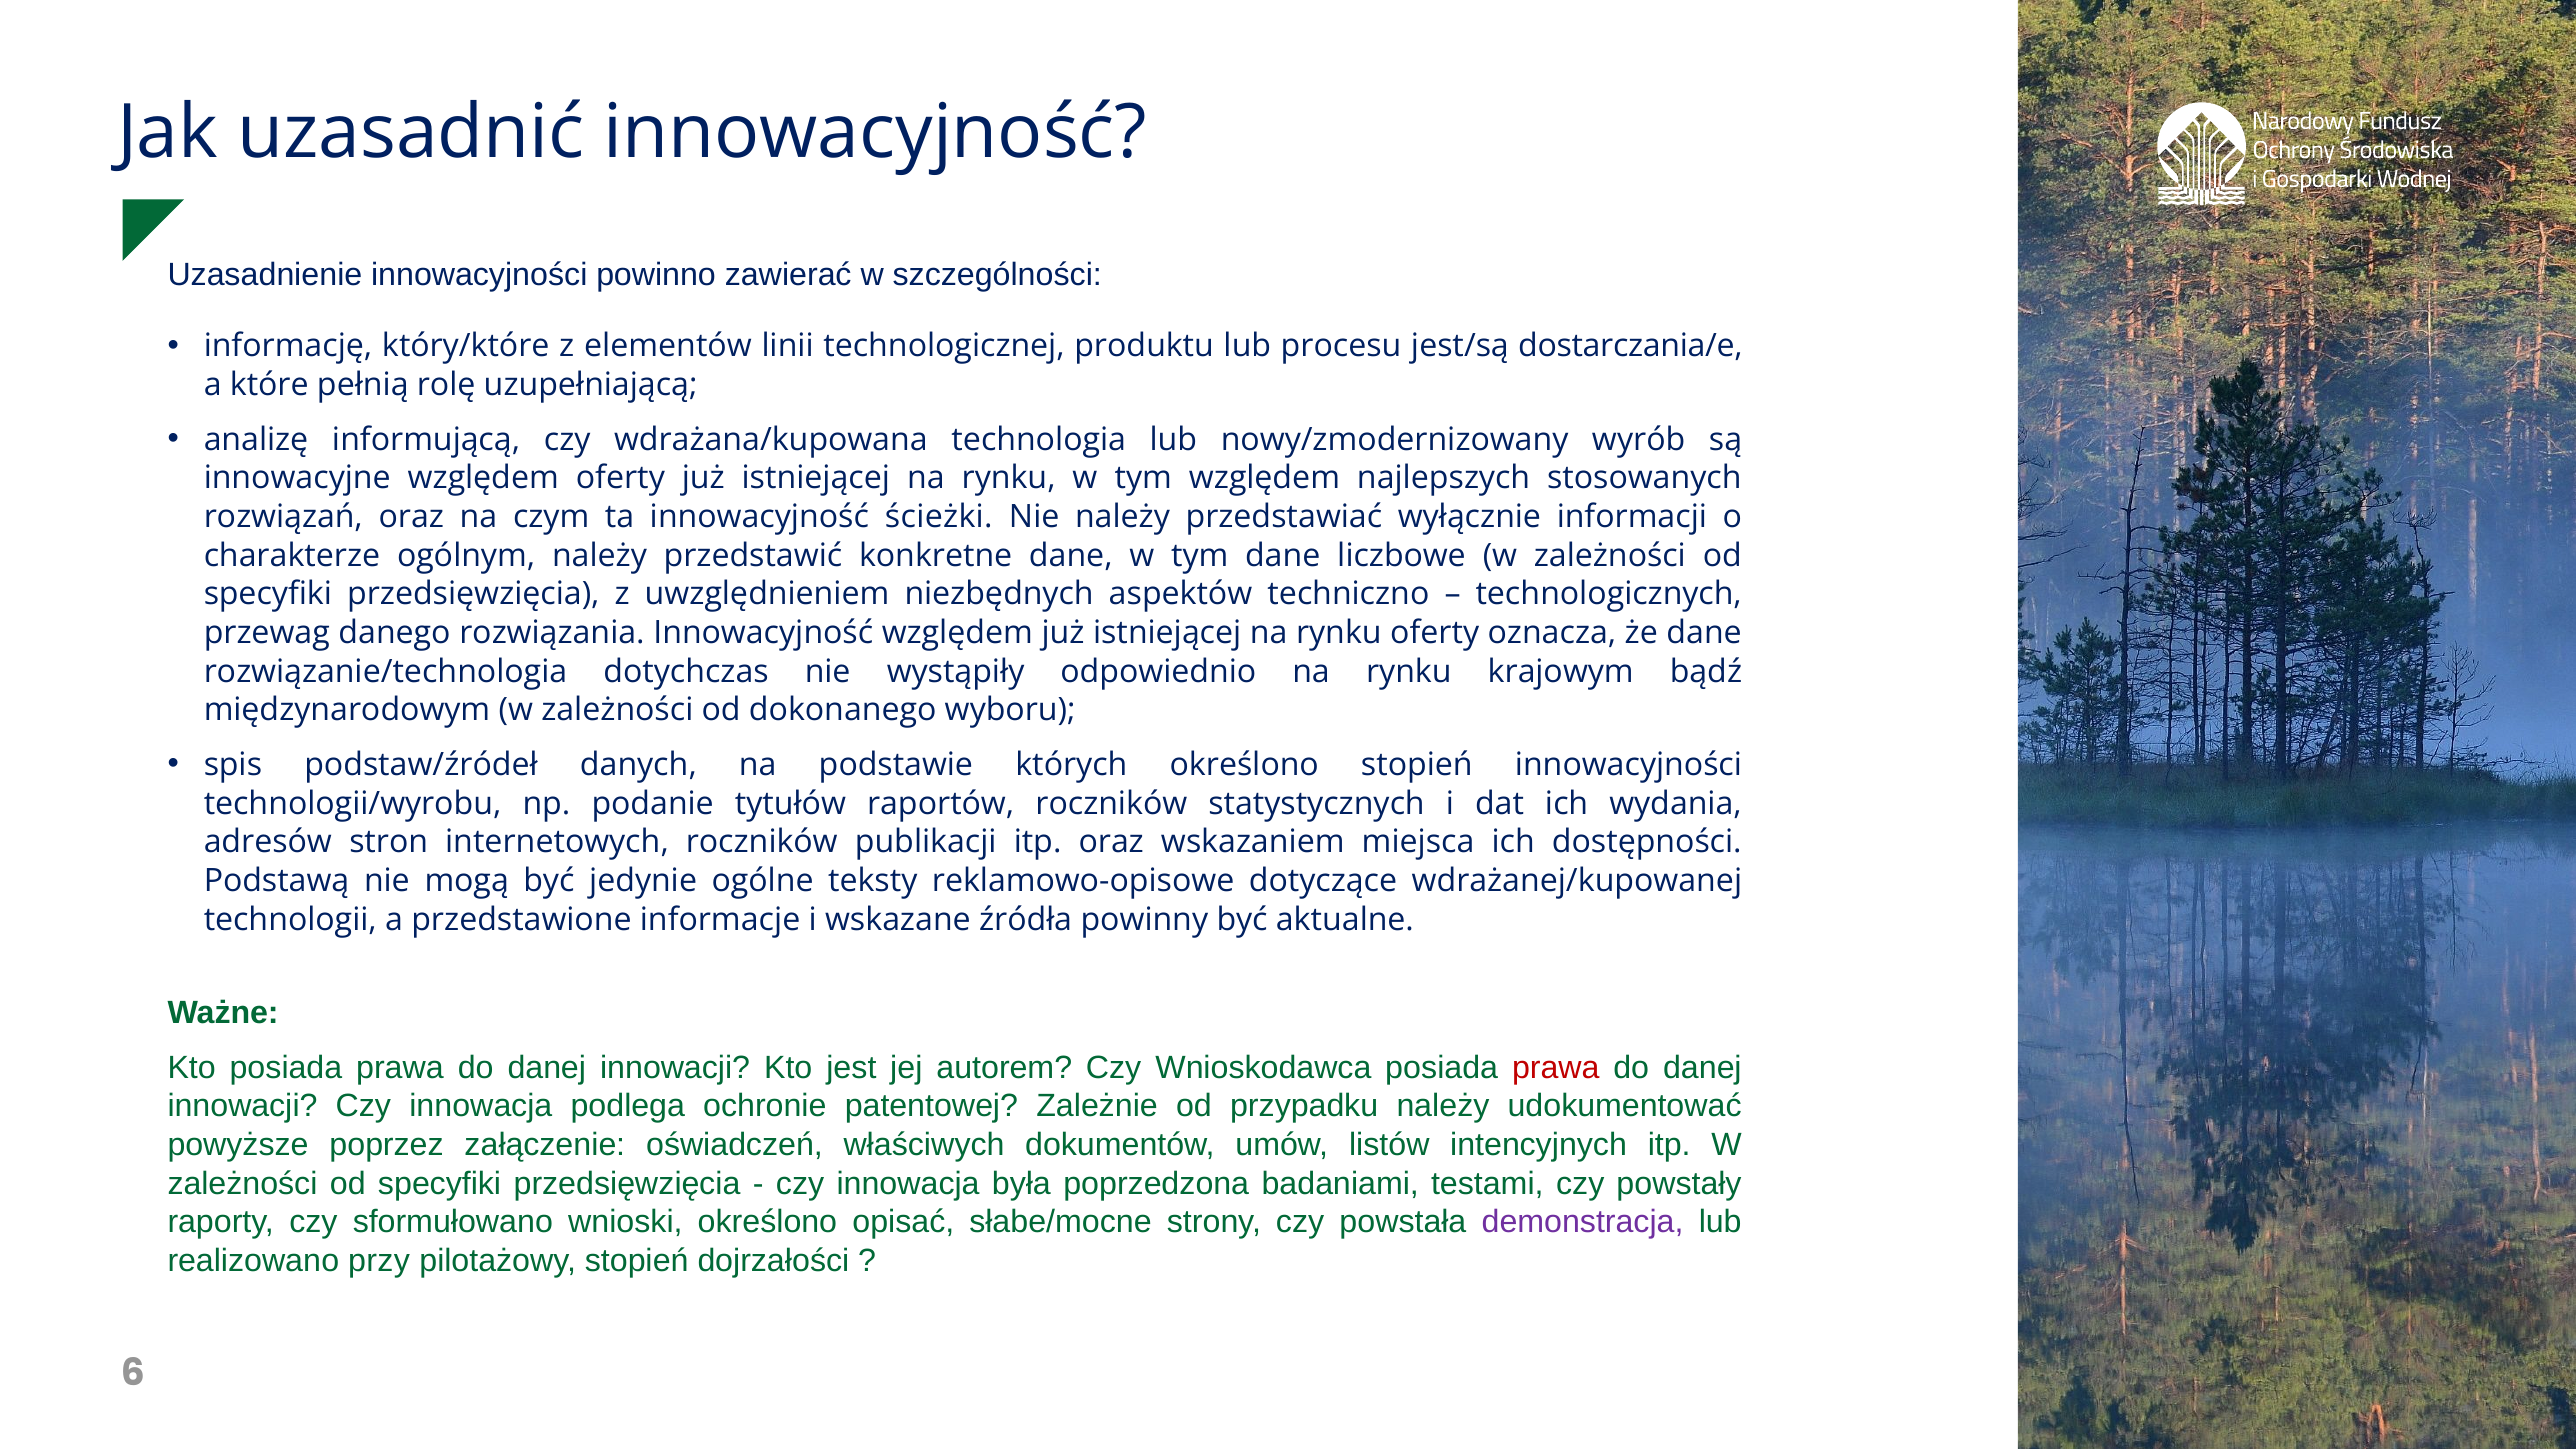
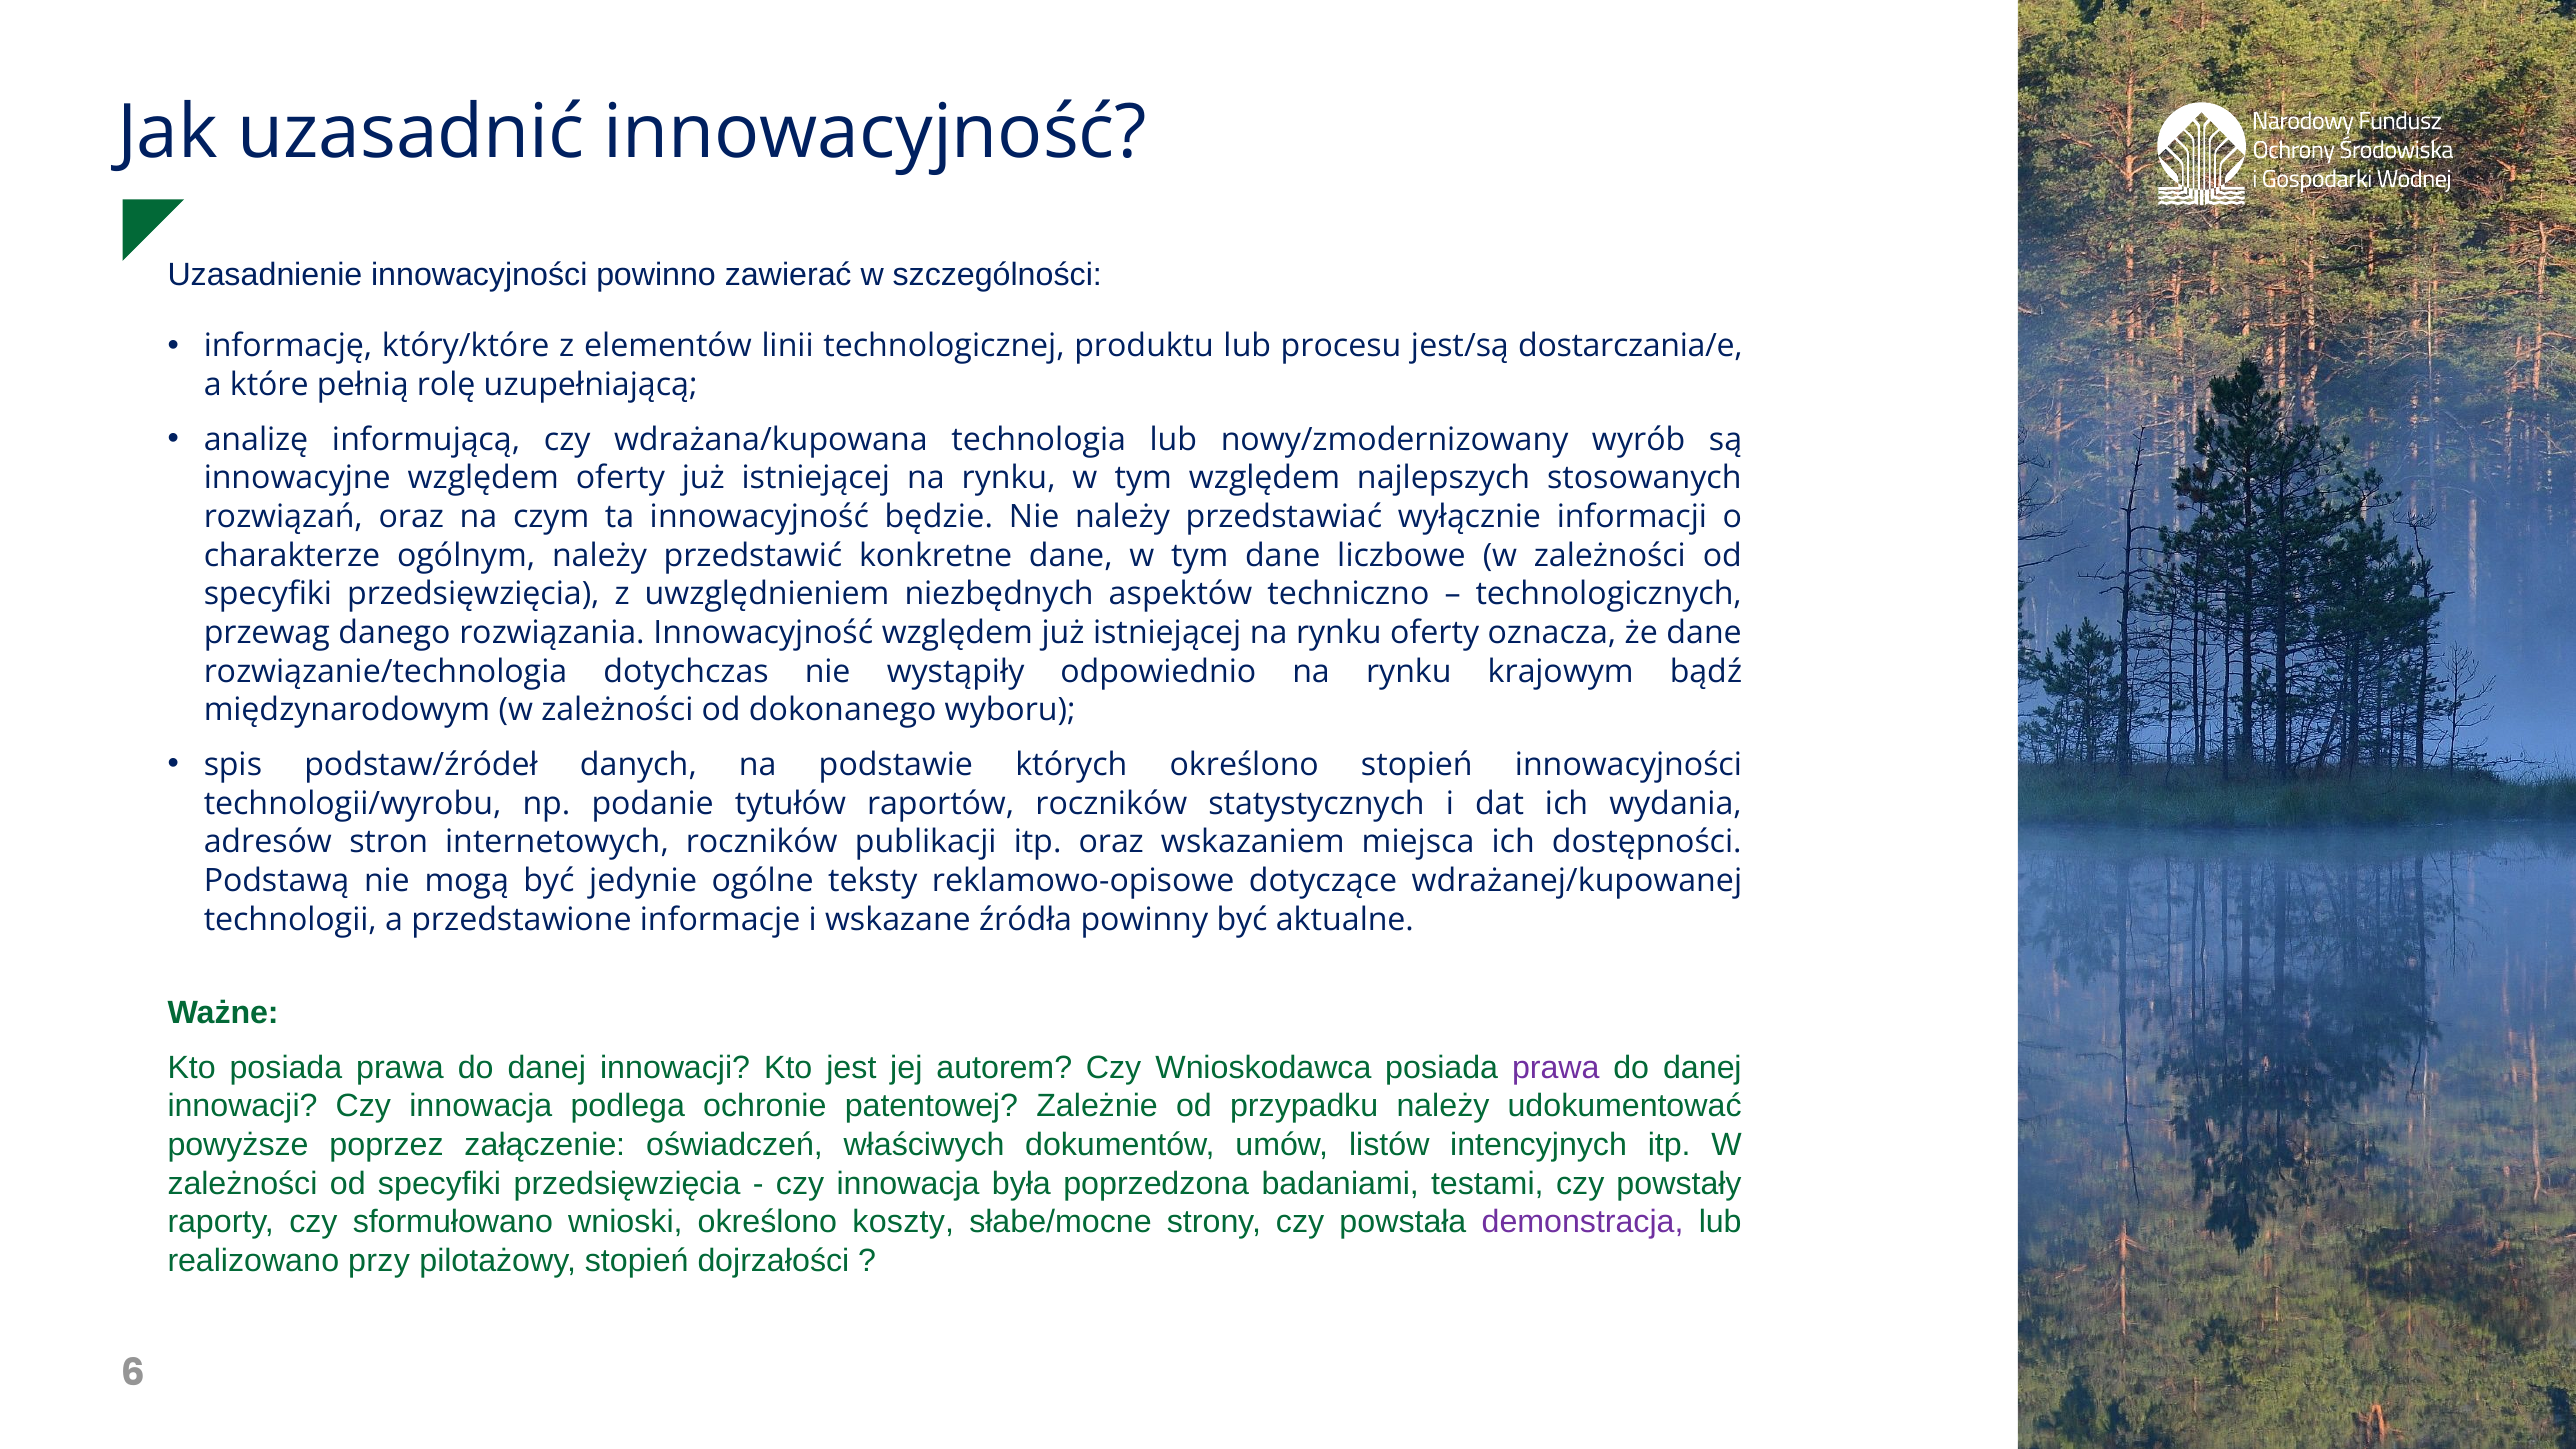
ścieżki: ścieżki -> będzie (939, 517)
prawa colour: red -> purple (1556, 1068)
opisać: opisać -> koszty (903, 1222)
